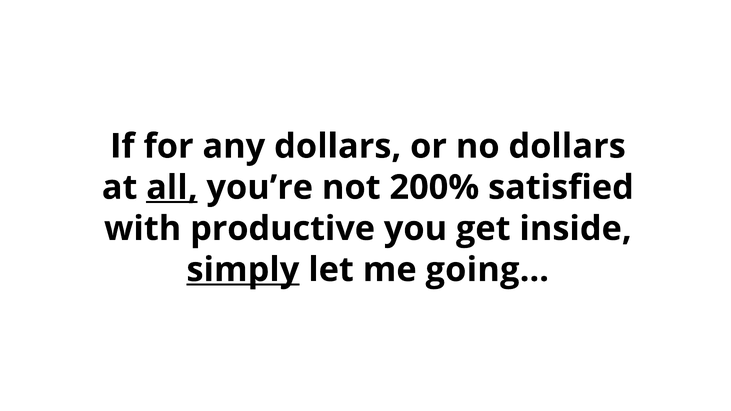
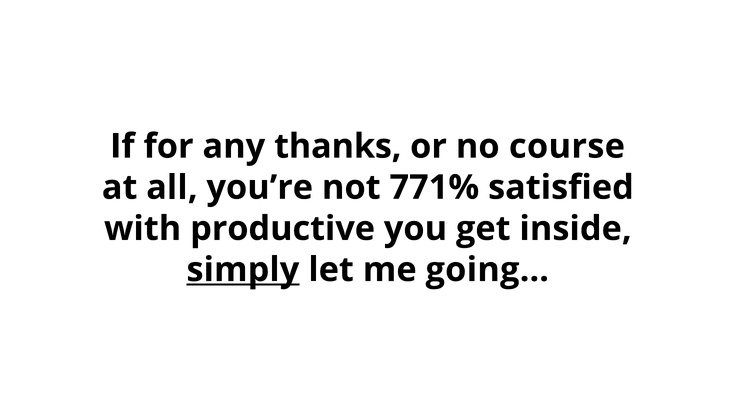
any dollars: dollars -> thanks (338, 146)
no dollars: dollars -> course (567, 146)
all underline: present -> none (172, 188)
200%: 200% -> 771% (434, 188)
